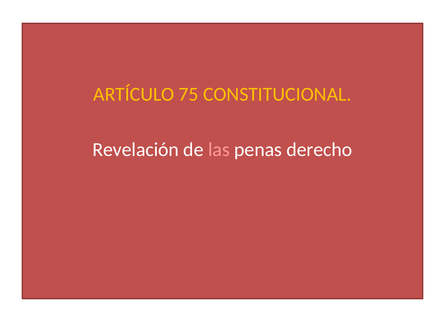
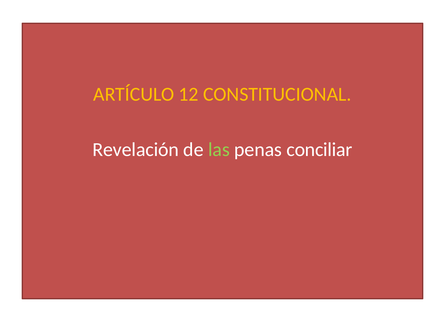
75: 75 -> 12 (189, 94)
las colour: pink -> light green (219, 149)
derecho: derecho -> conciliar (319, 149)
